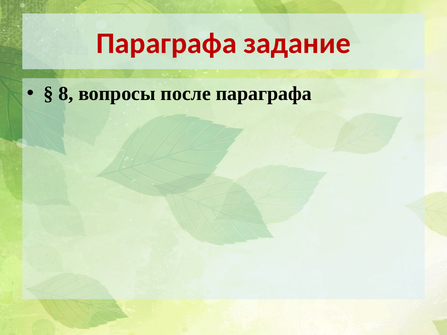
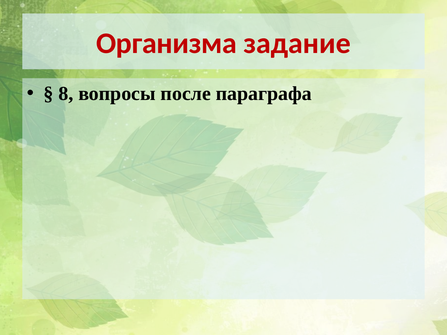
Параграфа: Параграфа -> Организма (167, 43)
